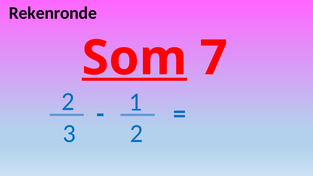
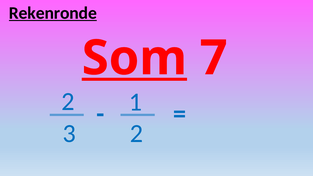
Rekenronde underline: none -> present (53, 13)
